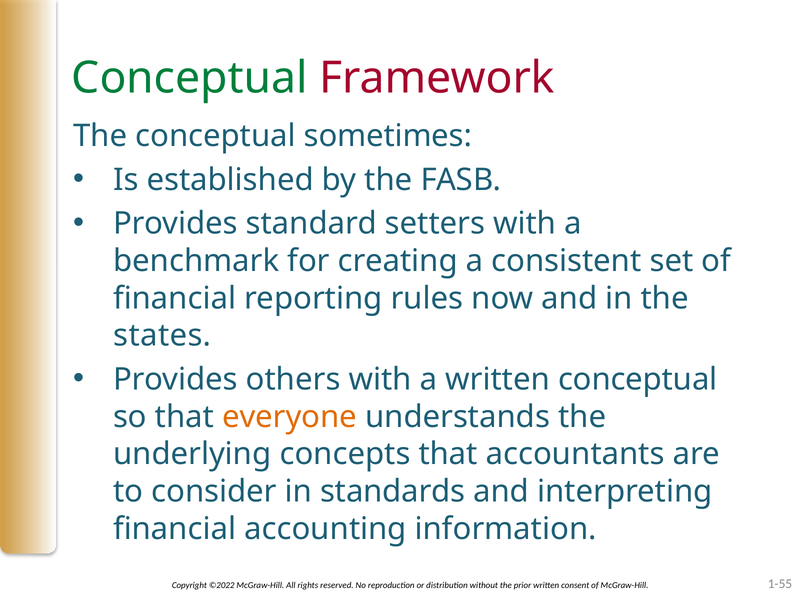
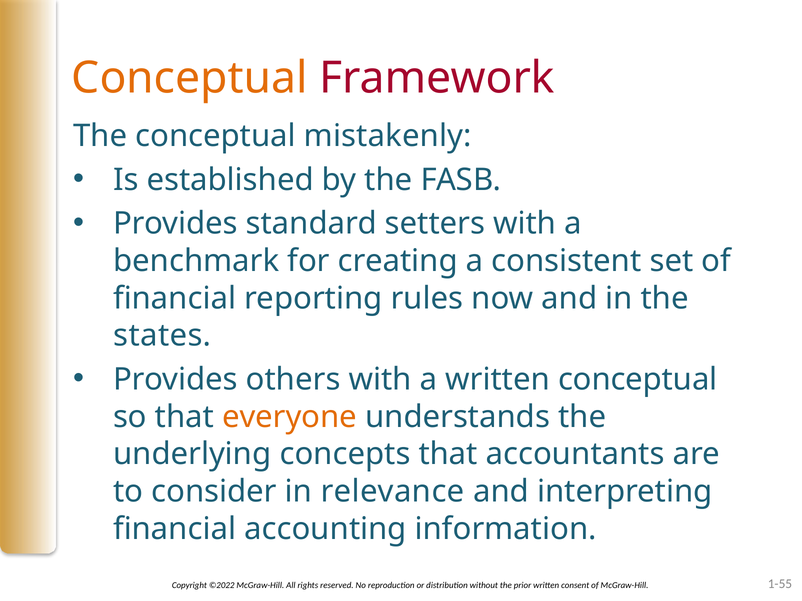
Conceptual colour: green -> orange (190, 78)
sometimes: sometimes -> mistakenly (388, 136)
standards: standards -> relevance (393, 492)
